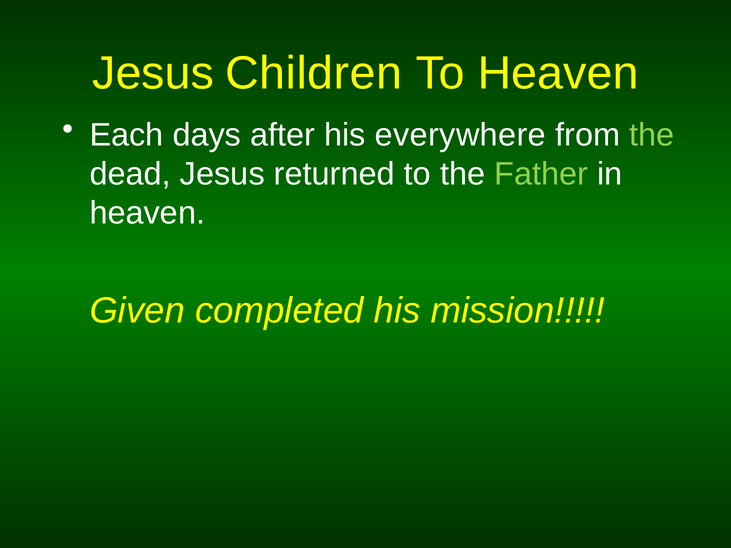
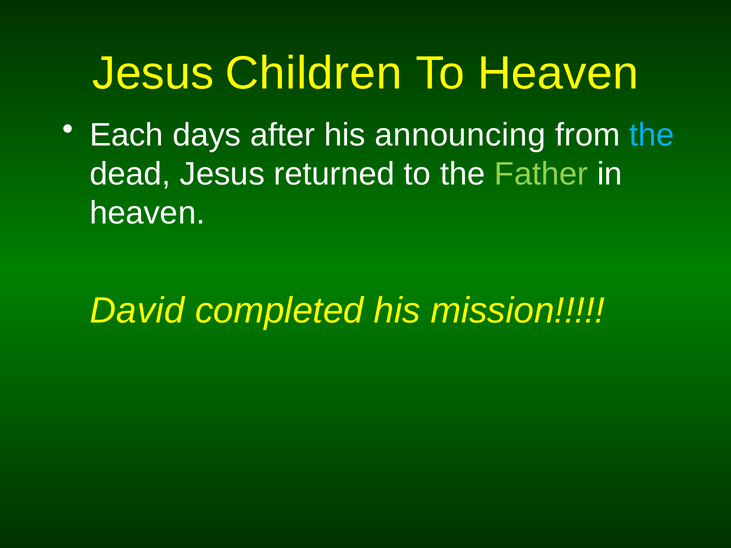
everywhere: everywhere -> announcing (460, 135)
the colour: light green -> light blue (652, 135)
Given: Given -> David (137, 311)
